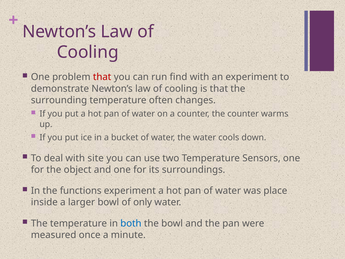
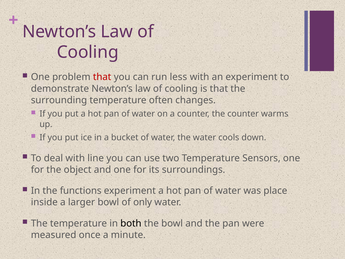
find: find -> less (178, 77)
site: site -> line (96, 158)
both colour: blue -> black (131, 223)
